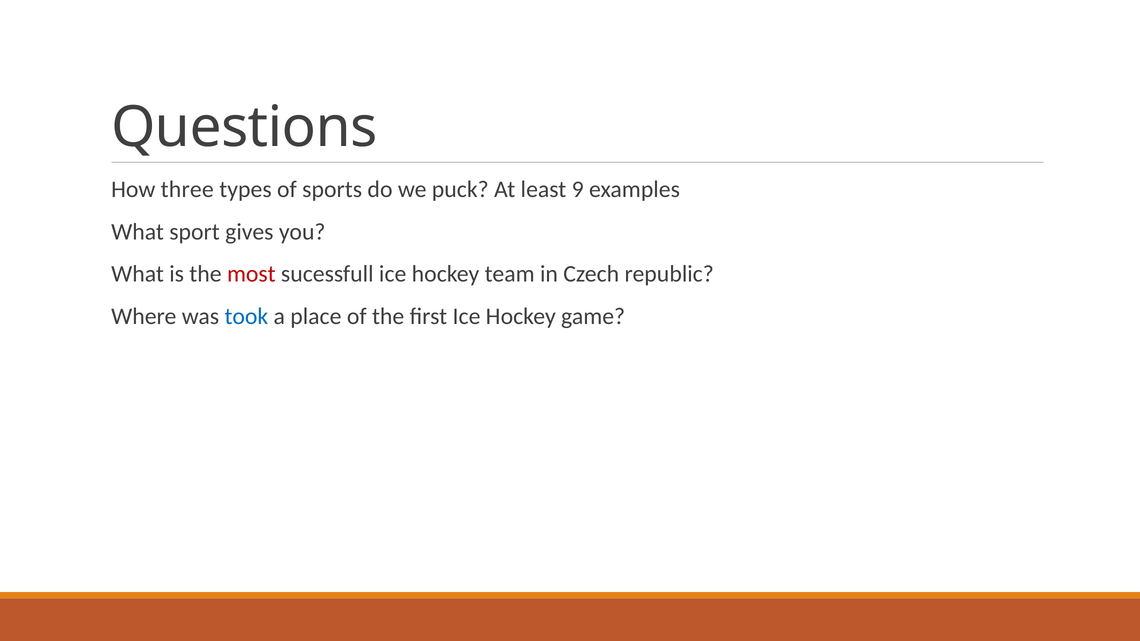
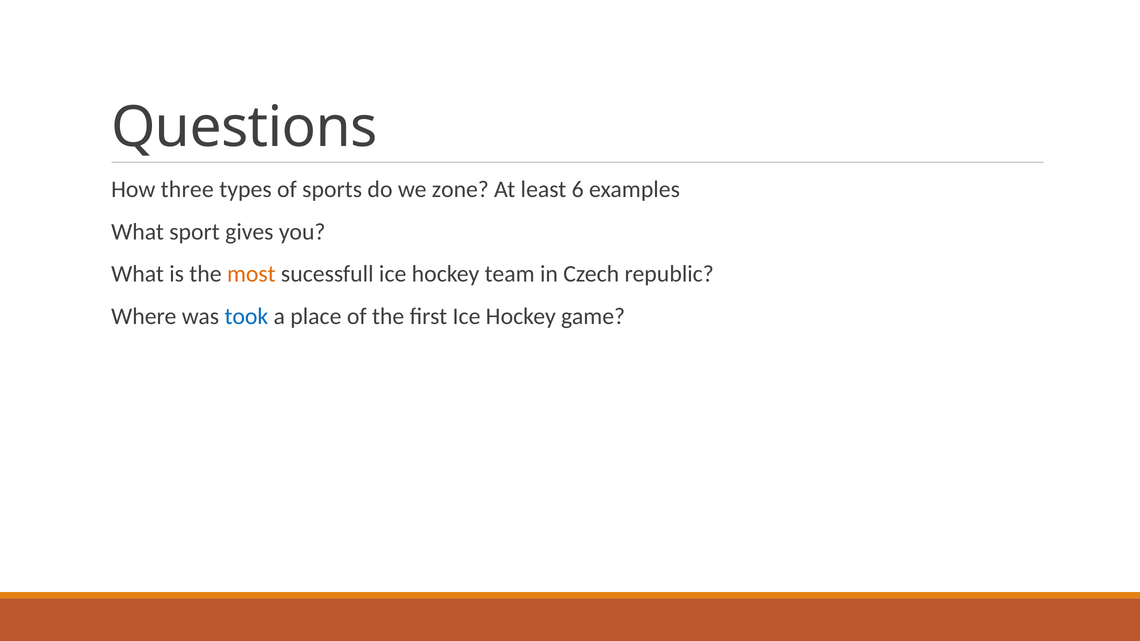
puck: puck -> zone (460, 190)
9: 9 -> 6 (578, 190)
most colour: red -> orange (251, 274)
